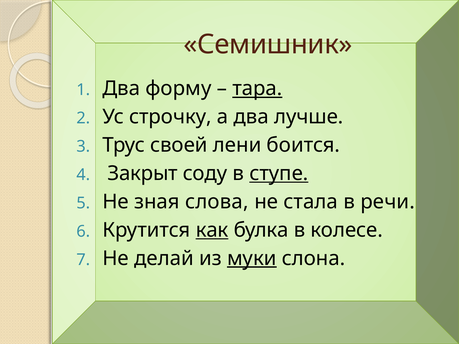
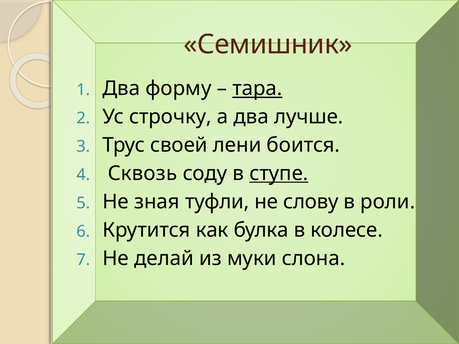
Закрыт: Закрыт -> Сквозь (142, 174)
слова: слова -> туфли (217, 202)
стала: стала -> слову (311, 202)
речи: речи -> роли (388, 202)
как underline: present -> none (212, 230)
муки underline: present -> none (252, 259)
